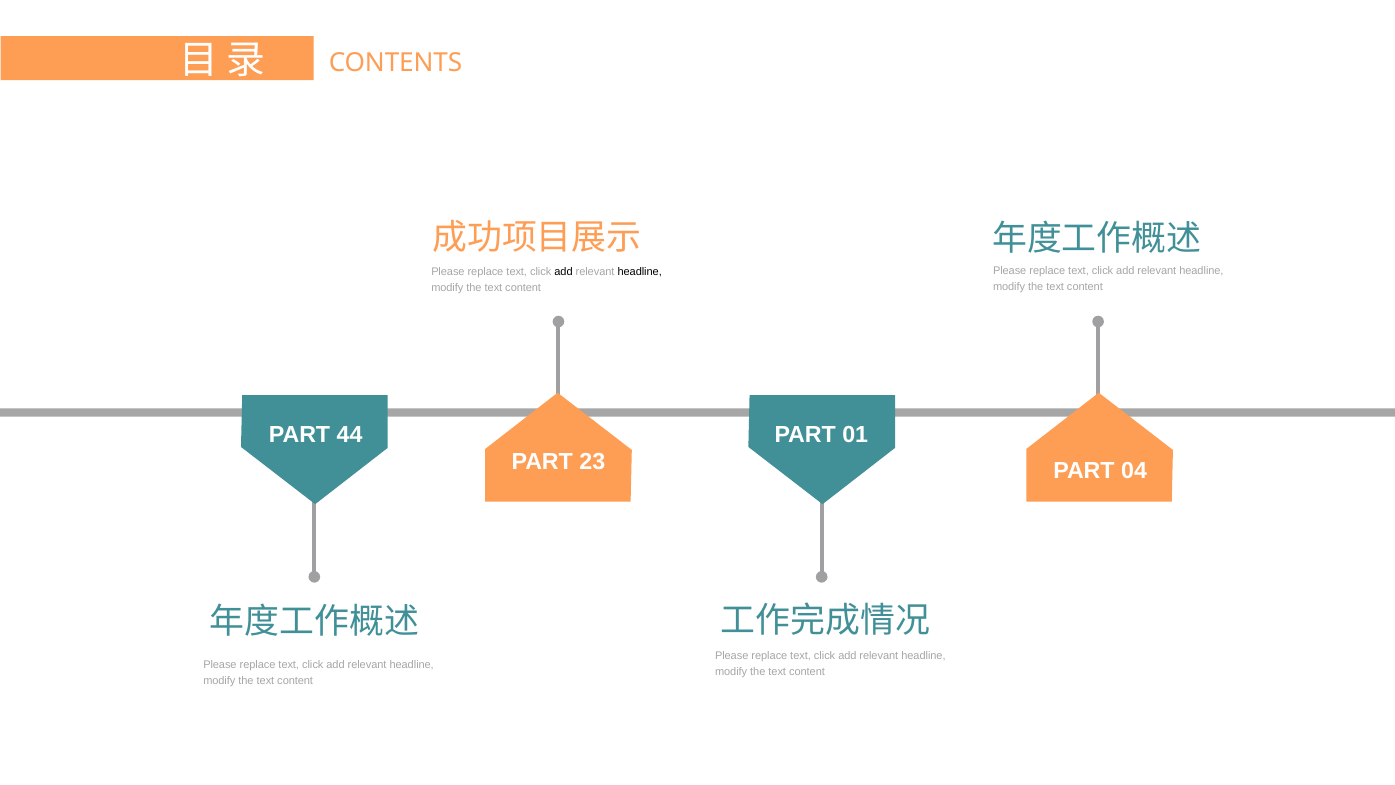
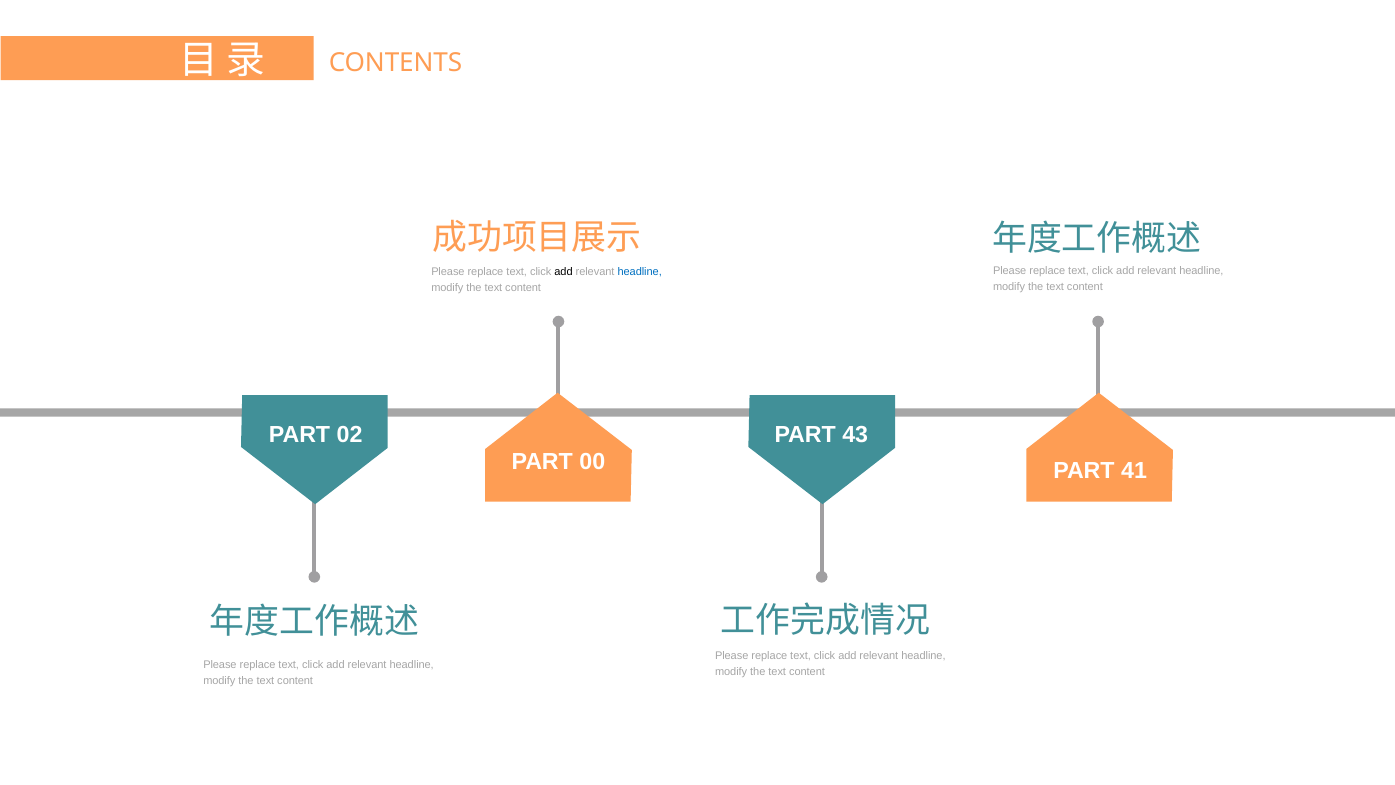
headline colour: black -> blue (640, 272)
44: 44 -> 02 (350, 435)
01: 01 -> 43 (855, 435)
23: 23 -> 00 (592, 462)
04: 04 -> 41 (1134, 471)
